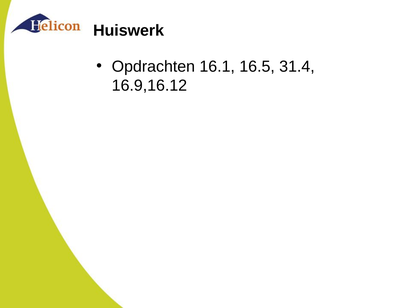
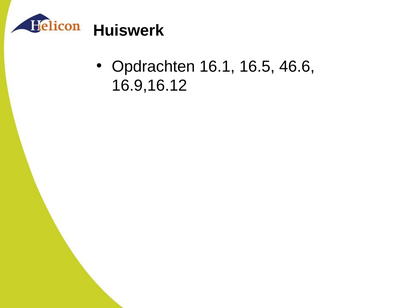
31.4: 31.4 -> 46.6 (297, 67)
